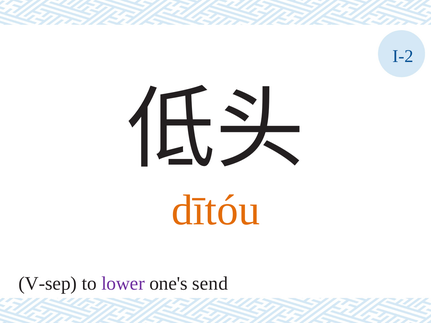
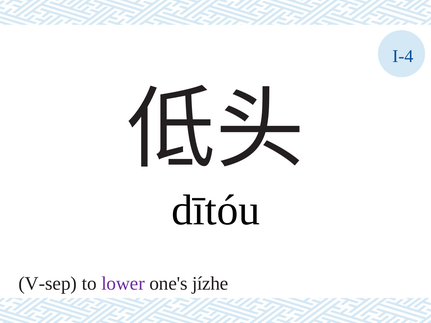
I-2: I-2 -> I-4 (403, 56)
dītóu colour: orange -> black (216, 210)
send: send -> jízhe (210, 284)
